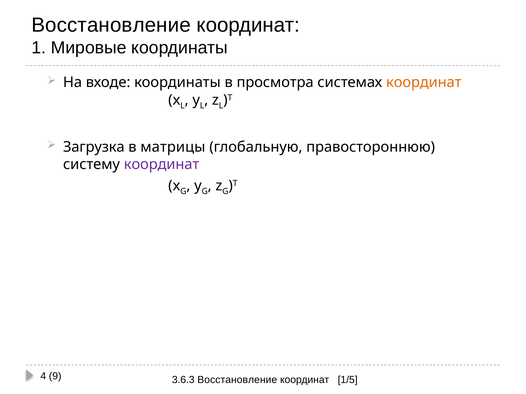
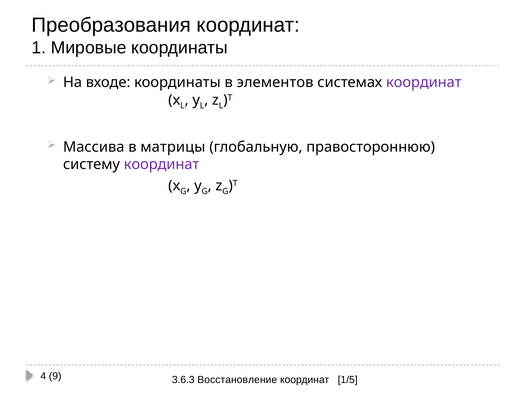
Восстановление: Восстановление -> Преобразования (111, 25)
просмотра: просмотра -> элементов (275, 83)
координат colour: orange -> purple (424, 83)
Загрузка: Загрузка -> Массива (94, 147)
